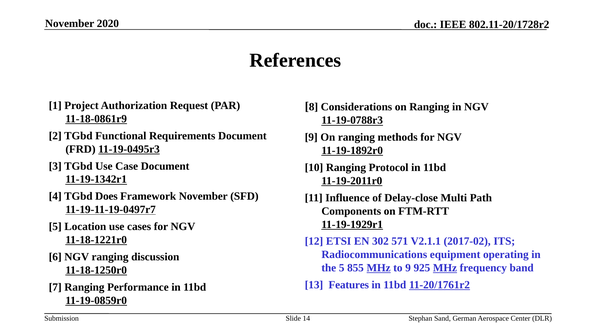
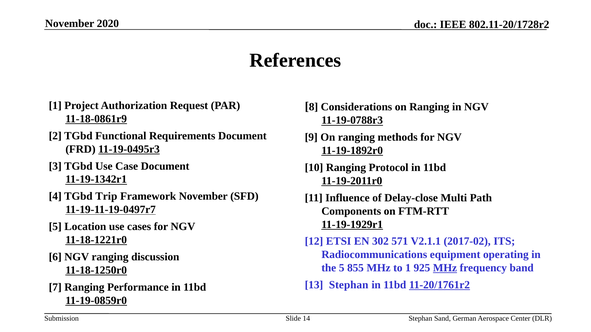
Does: Does -> Trip (106, 197)
MHz underline: present -> none (379, 268)
to 9: 9 -> 1 (408, 268)
13 Features: Features -> Stephan (349, 285)
